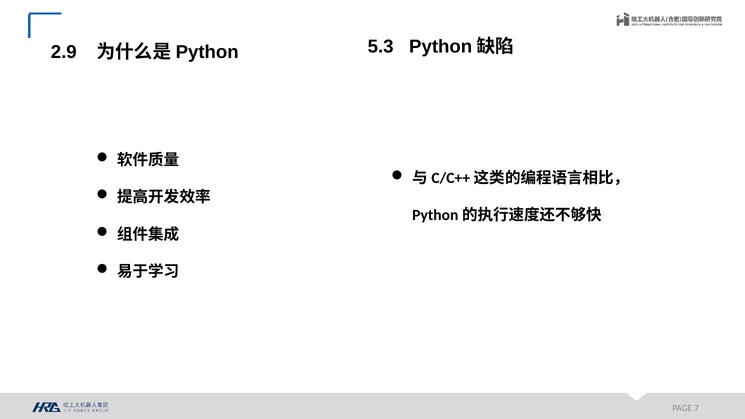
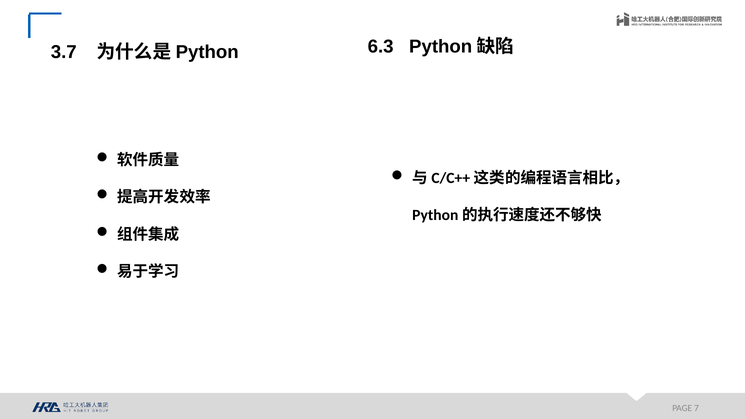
5.3: 5.3 -> 6.3 (381, 47)
2.9: 2.9 -> 3.7 (64, 52)
